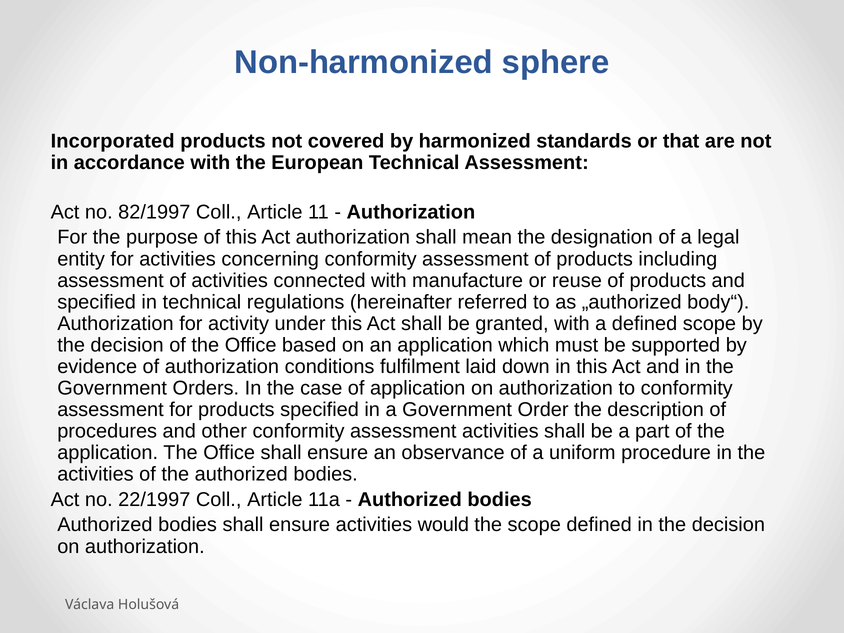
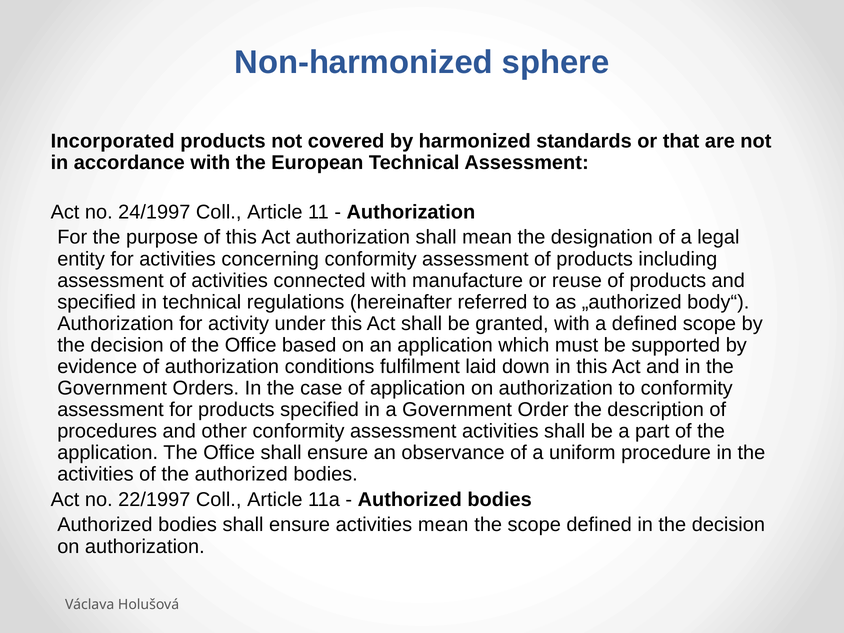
82/1997: 82/1997 -> 24/1997 (154, 212)
activities would: would -> mean (443, 525)
